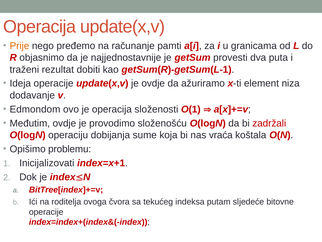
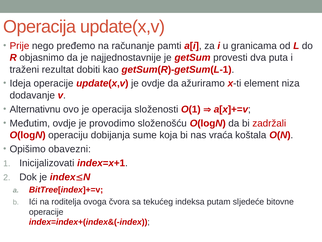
Prije colour: orange -> red (19, 46)
Edmondom: Edmondom -> Alternativnu (35, 109)
problemu: problemu -> obavezni (70, 149)
